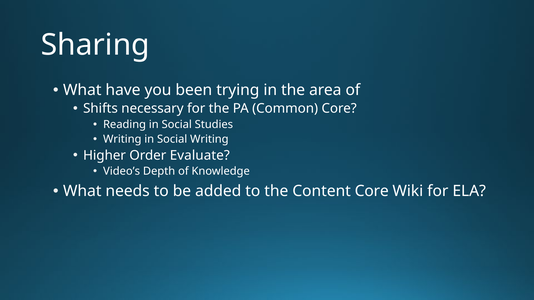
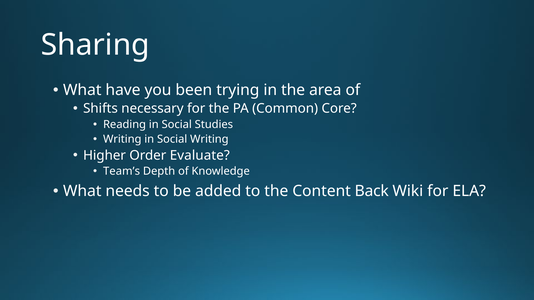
Video’s: Video’s -> Team’s (122, 171)
Content Core: Core -> Back (372, 191)
